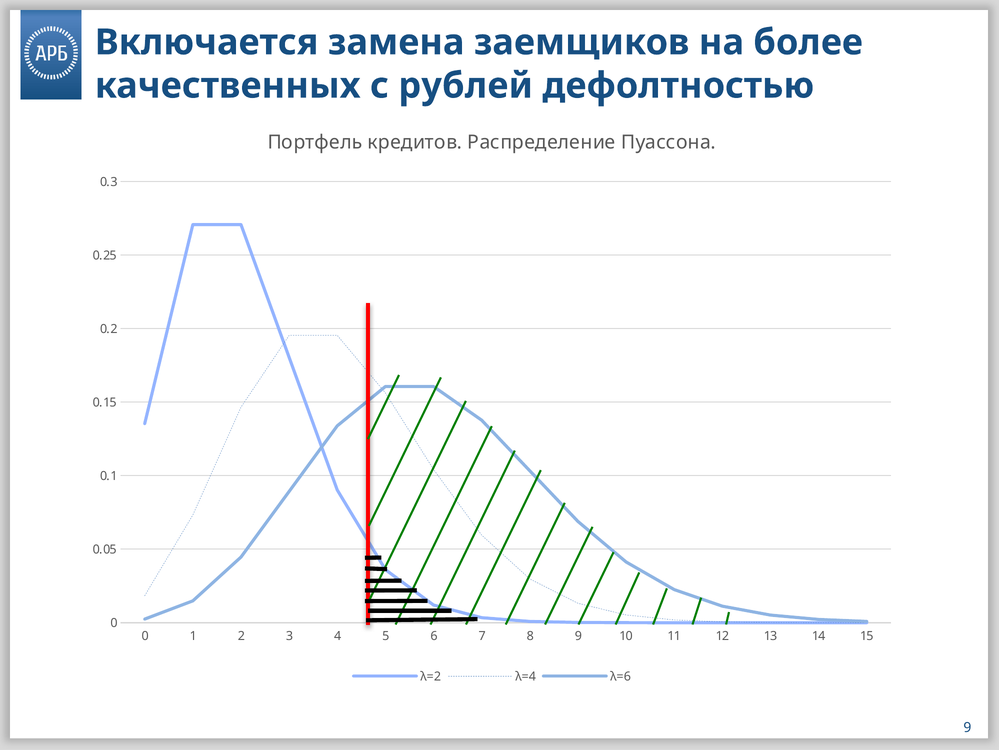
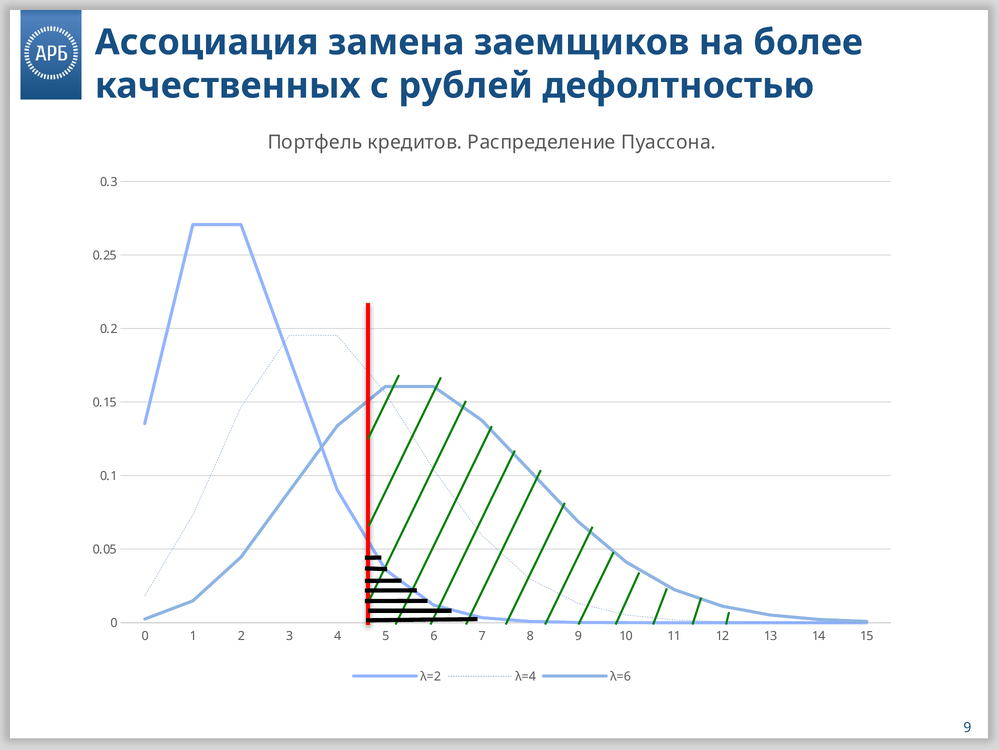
Включается: Включается -> Ассоциация (207, 42)
